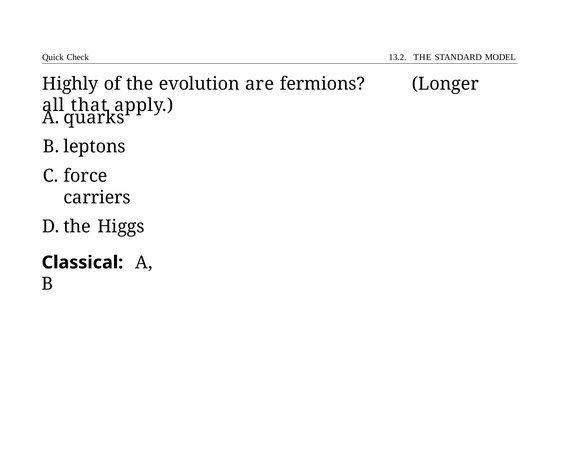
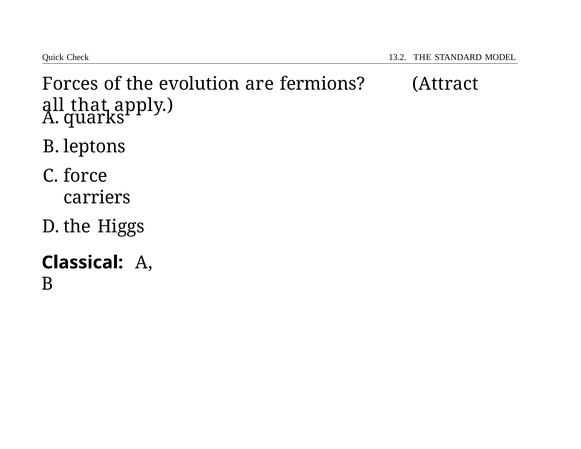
Highly: Highly -> Forces (70, 84)
Longer: Longer -> Attract (445, 84)
